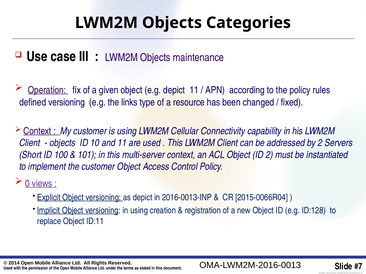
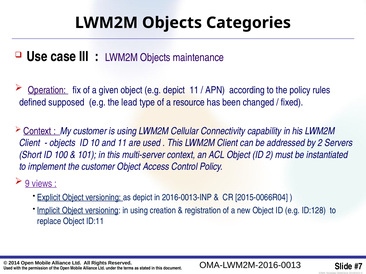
defined versioning: versioning -> supposed (66, 102)
links: links -> lead (129, 102)
0: 0 -> 9 (27, 184)
